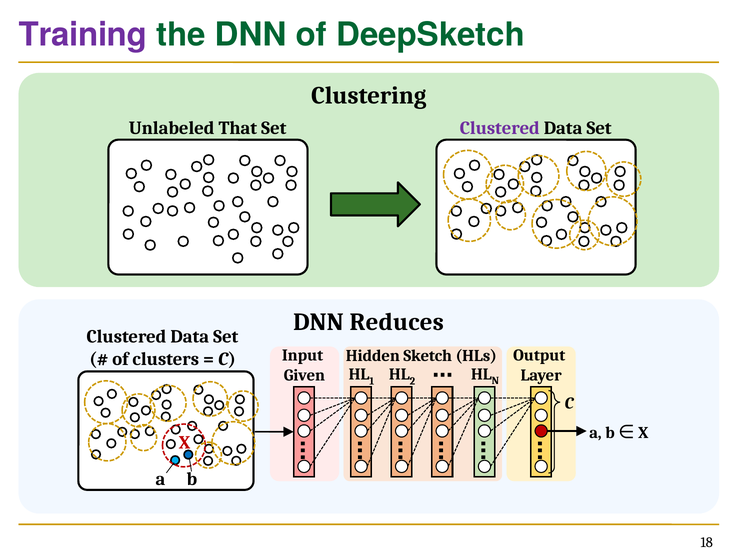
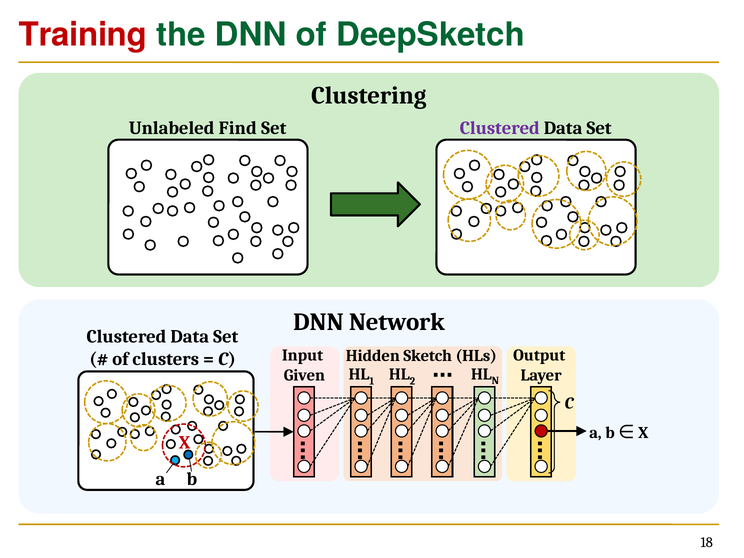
Training colour: purple -> red (83, 35)
That: That -> Find (238, 128)
Reduces: Reduces -> Network (397, 322)
